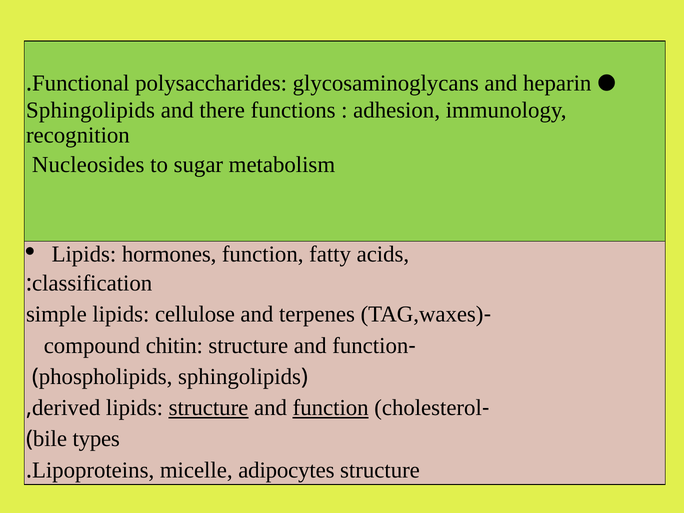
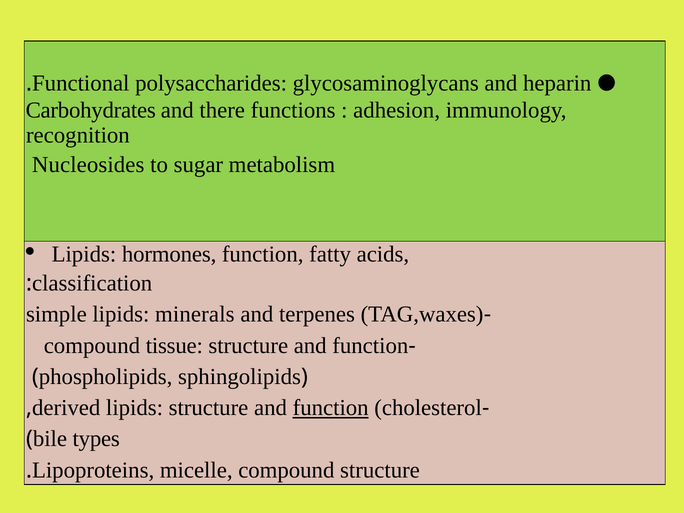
Sphingolipids: Sphingolipids -> Carbohydrates (91, 110)
cellulose: cellulose -> minerals (195, 314)
chitin: chitin -> tissue (174, 346)
structure underline: present -> none (208, 408)
micelle adipocytes: adipocytes -> compound (286, 470)
